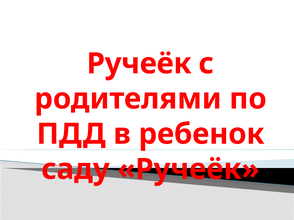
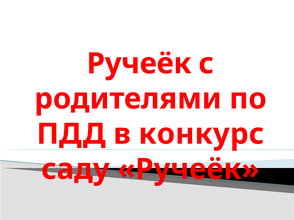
ребенок: ребенок -> конкурс (201, 134)
